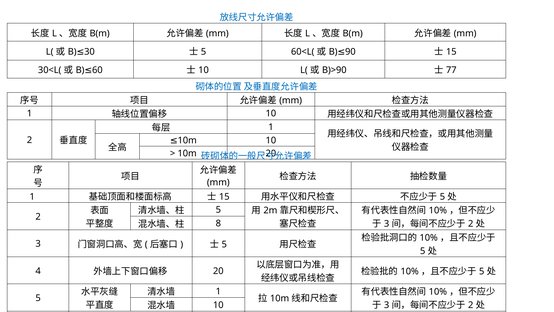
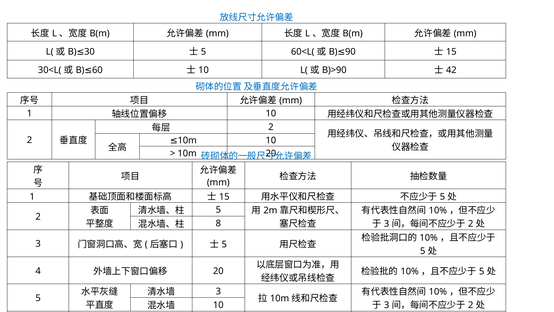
77: 77 -> 42 (451, 70)
1: 1 -> 2 (271, 127)
1: 1 -> 3 (218, 291)
